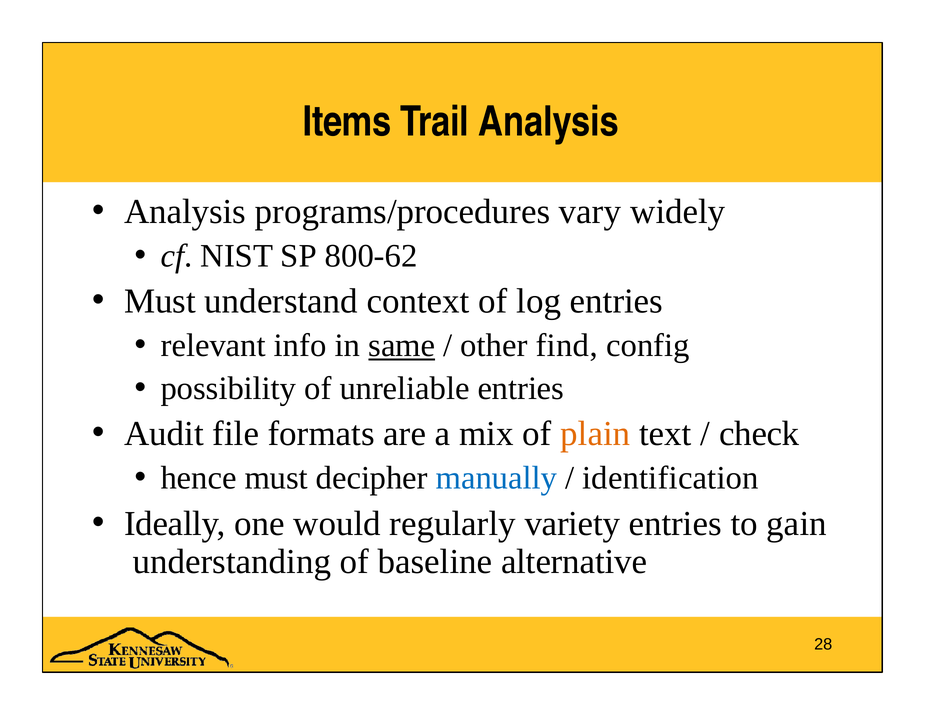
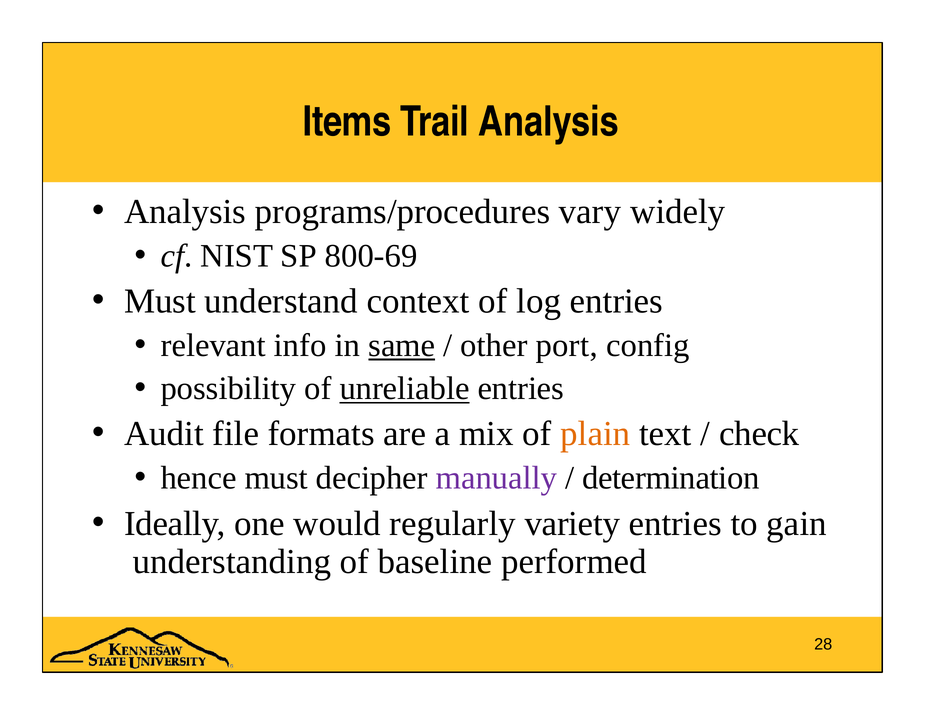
800-62: 800-62 -> 800-69 (371, 256)
find: find -> port (567, 345)
unreliable underline: none -> present (405, 389)
manually colour: blue -> purple (496, 478)
identification: identification -> determination (671, 478)
alternative: alternative -> performed (574, 561)
